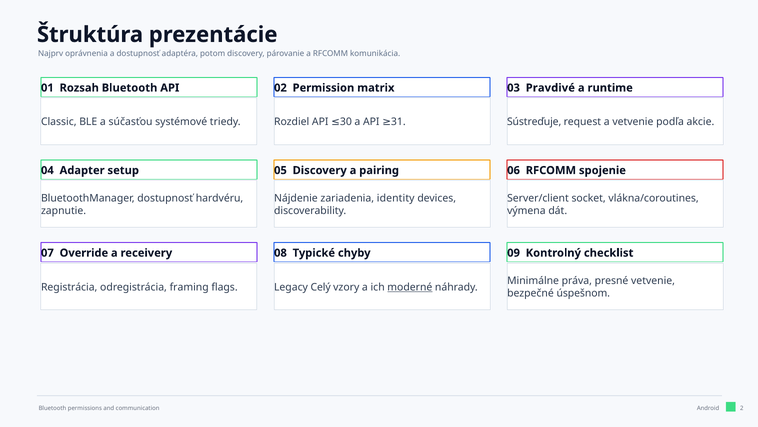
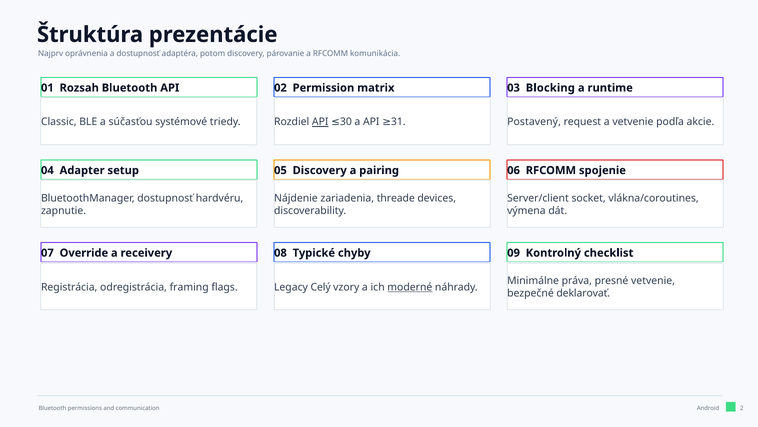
Pravdivé: Pravdivé -> Blocking (550, 88)
API underline: none -> present (320, 122)
Sústreďuje: Sústreďuje -> Postavený (534, 122)
identity: identity -> threade (396, 198)
úspešnom: úspešnom -> deklarovať (583, 293)
